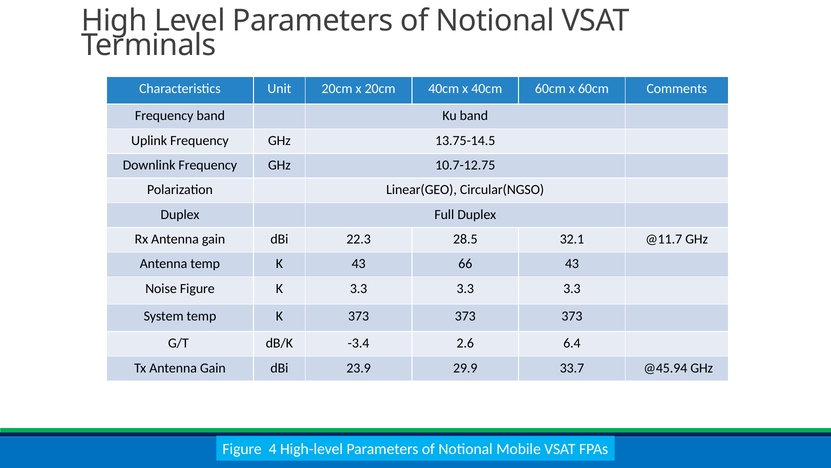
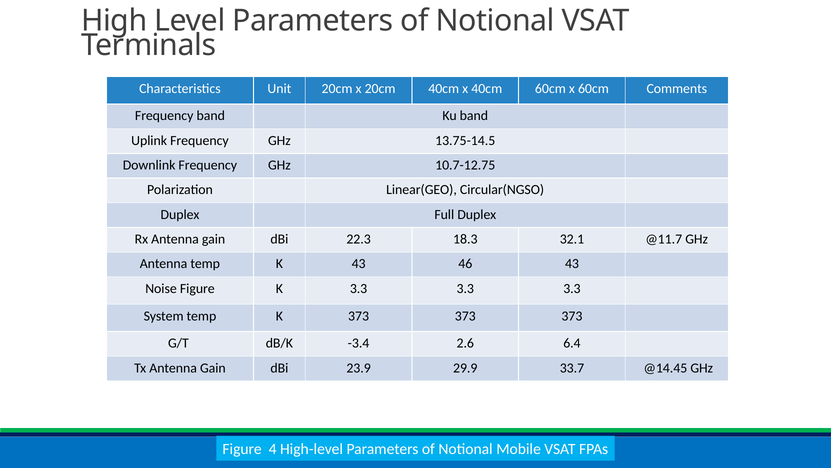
28.5: 28.5 -> 18.3 (465, 239)
66: 66 -> 46 (465, 264)
@45.94: @45.94 -> @14.45 (665, 367)
